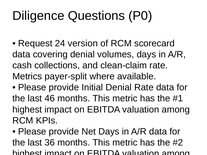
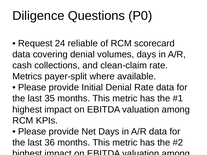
version: version -> reliable (83, 43)
46: 46 -> 35 (50, 99)
